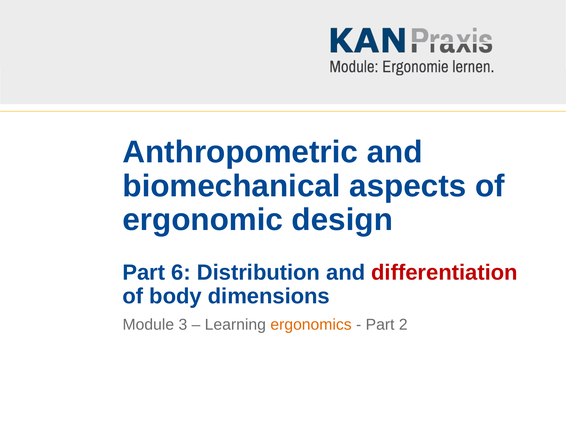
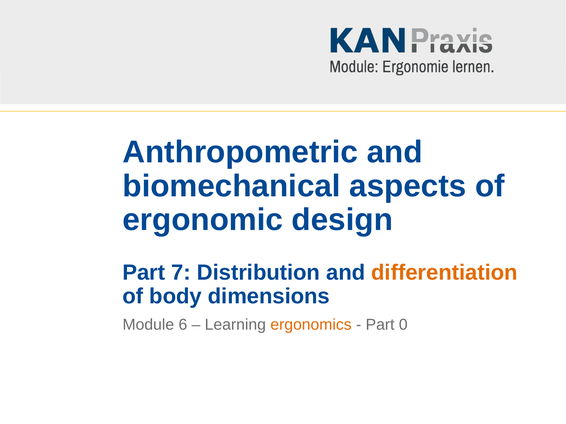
6: 6 -> 7 (181, 273)
differentiation colour: red -> orange (444, 273)
3: 3 -> 6 (183, 325)
2: 2 -> 0 (403, 325)
